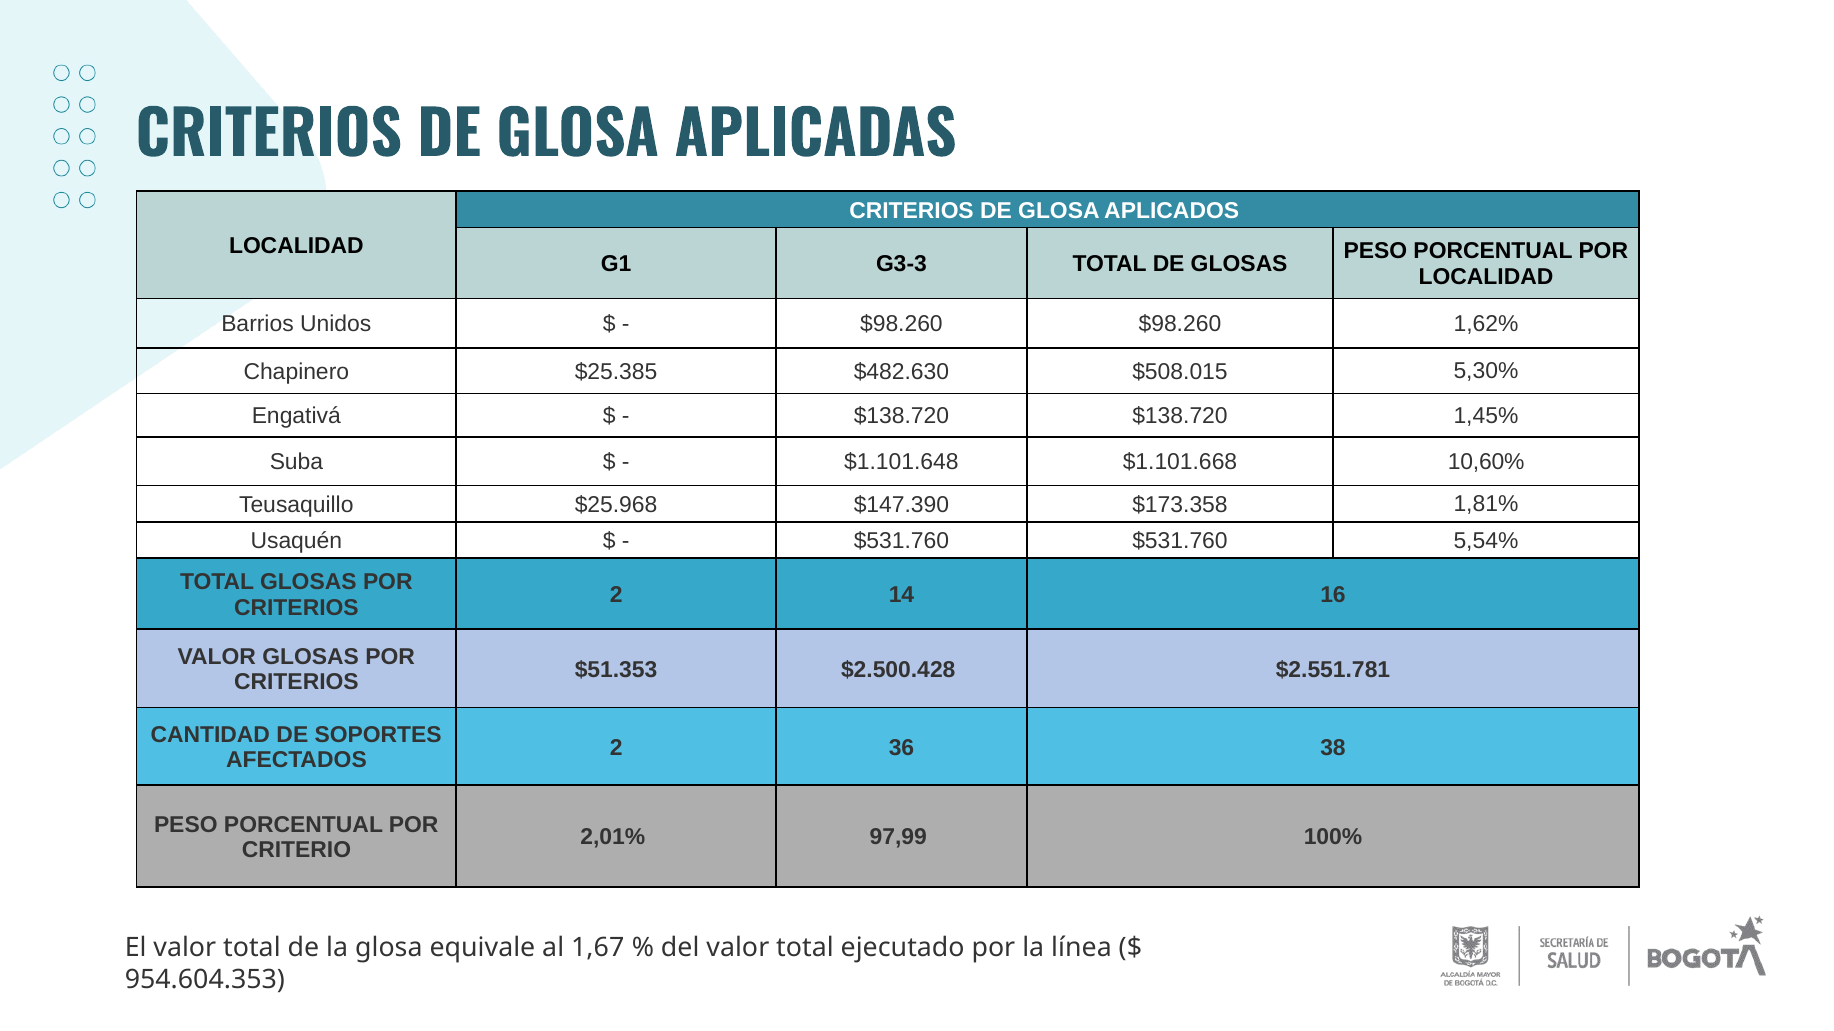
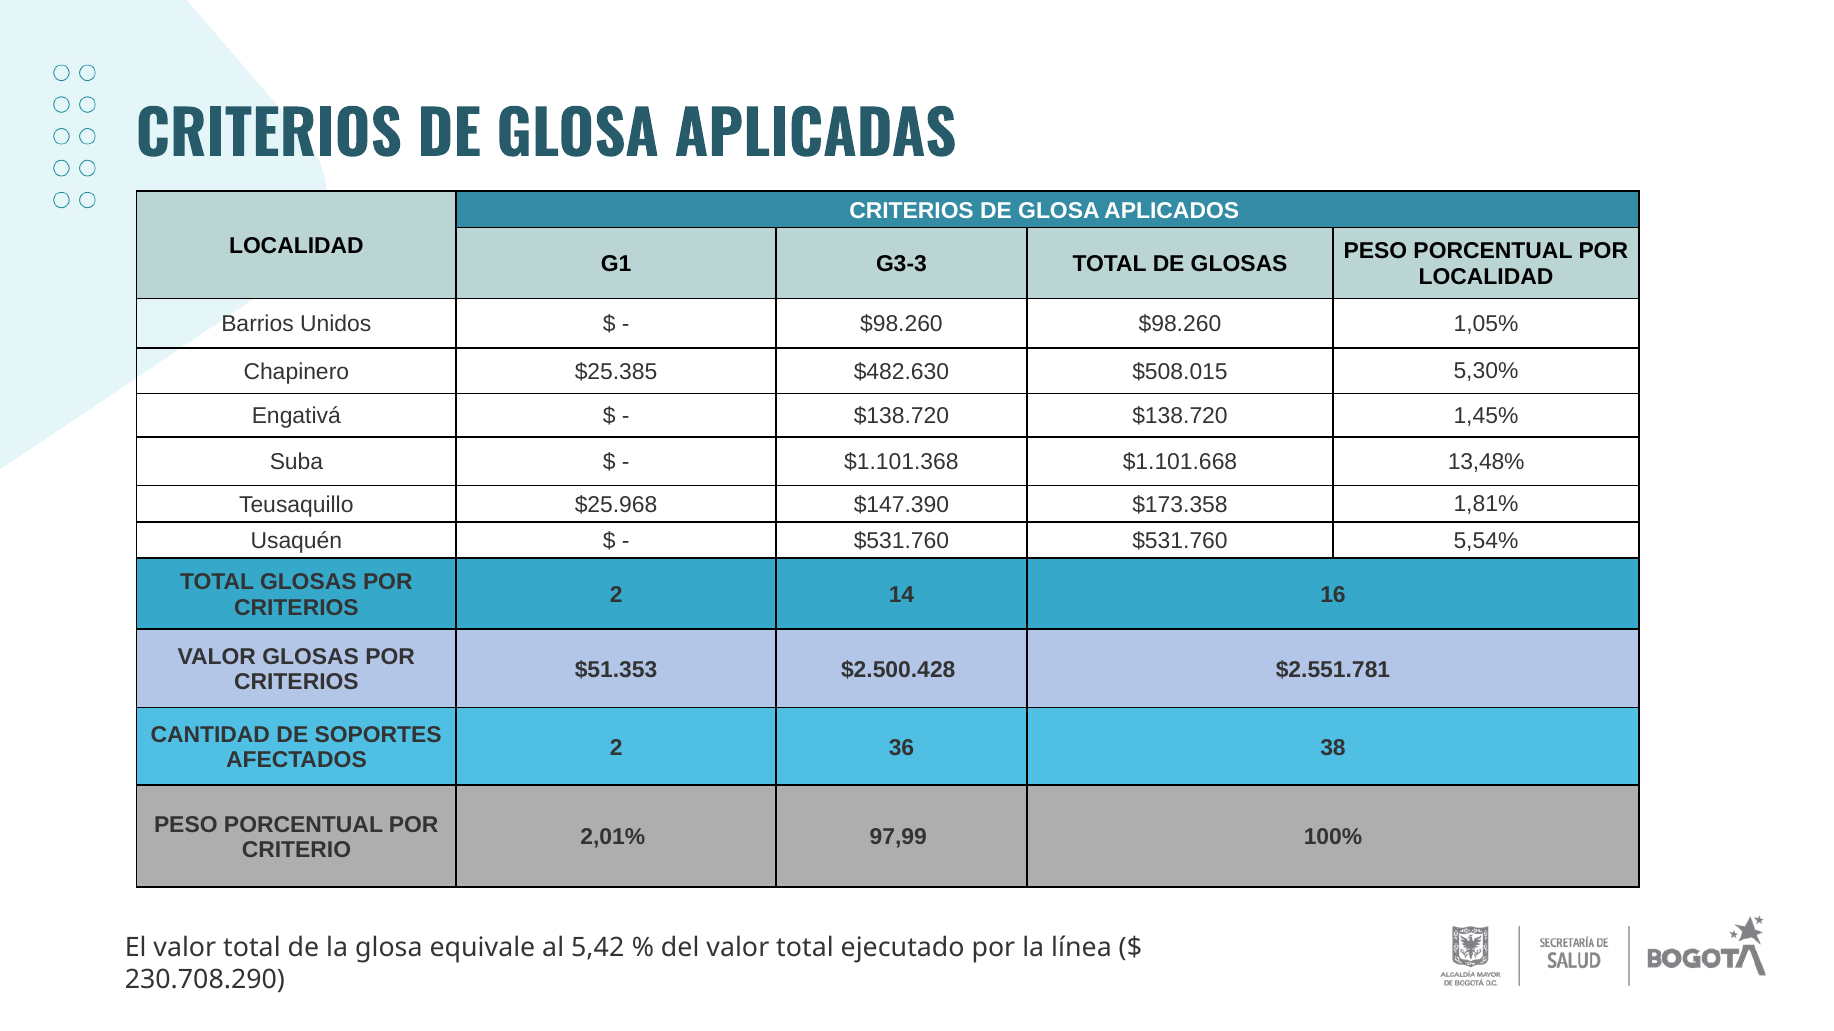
1,62%: 1,62% -> 1,05% (1486, 324)
$1.101.648: $1.101.648 -> $1.101.368 (901, 462)
10,60%: 10,60% -> 13,48% (1486, 462)
1,67: 1,67 -> 5,42 (598, 948)
954.604.353: 954.604.353 -> 230.708.290 (205, 980)
